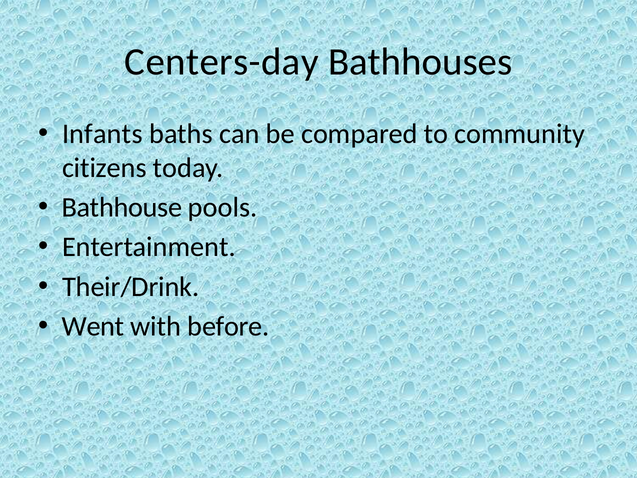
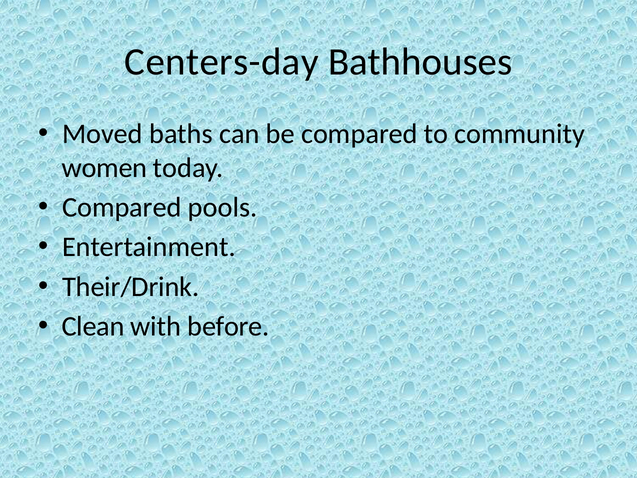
Infants: Infants -> Moved (102, 134)
citizens: citizens -> women (104, 168)
Bathhouse: Bathhouse -> Compared (122, 207)
Went: Went -> Clean (93, 326)
